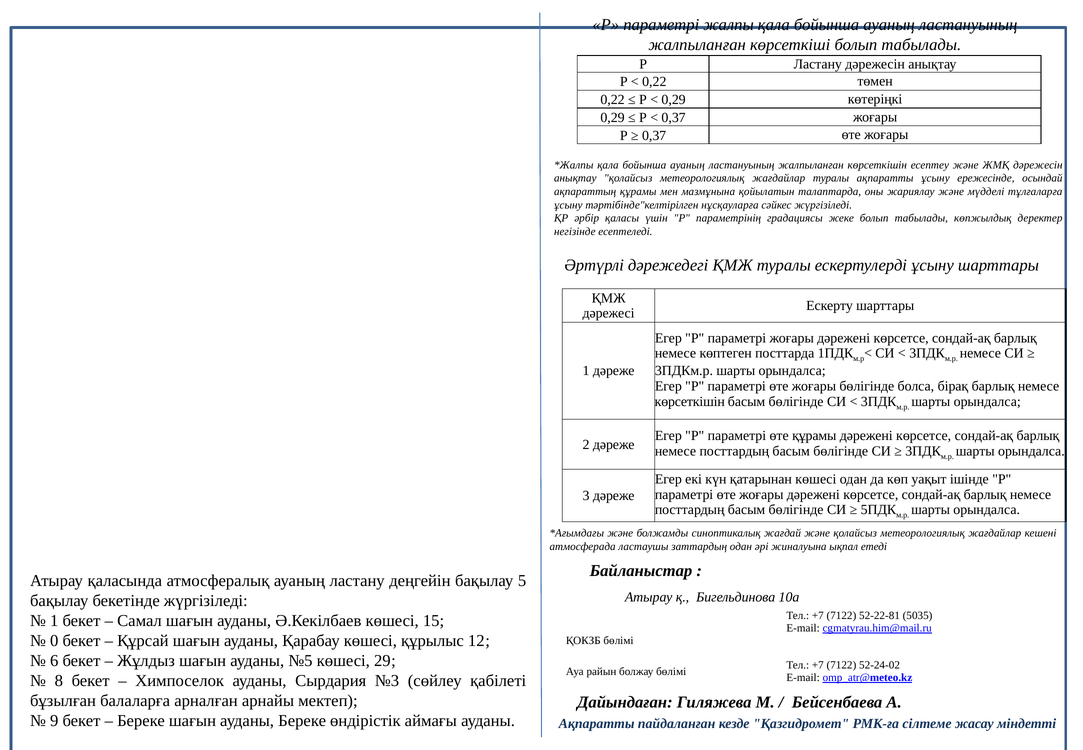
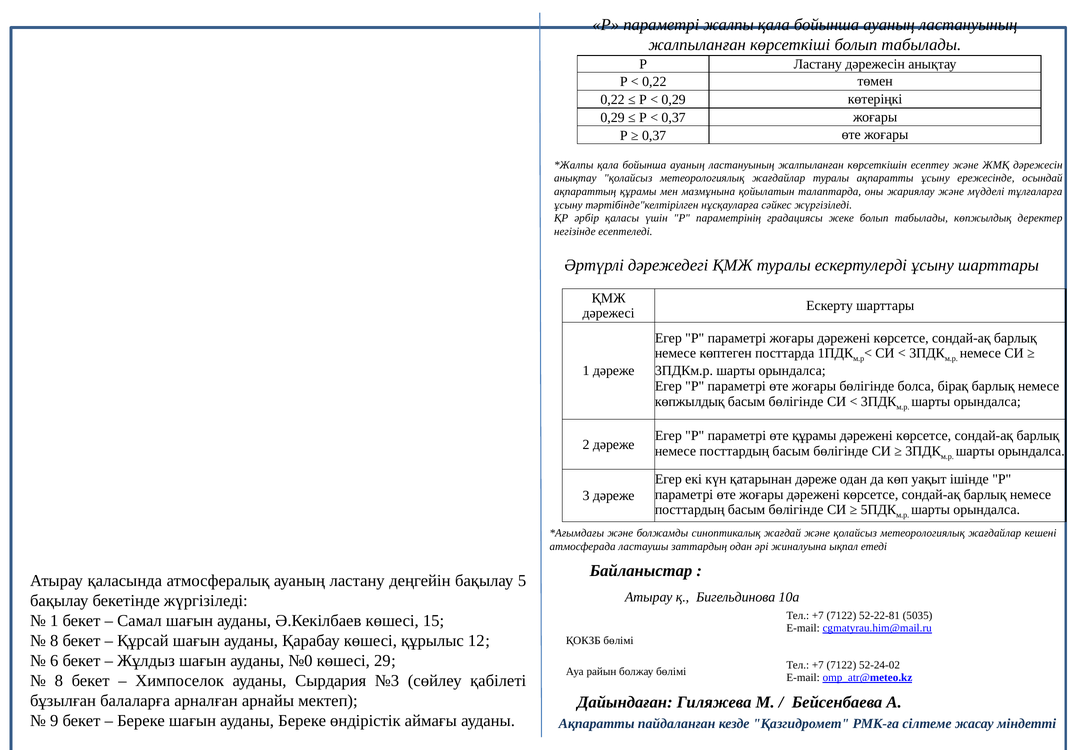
көрсеткішін: көрсеткішін -> көпжылдық (690, 401)
қатарынан көшесі: көшесі -> дәреже (816, 479)
0: 0 -> 8 (54, 640)
№5: №5 -> №0 (300, 660)
